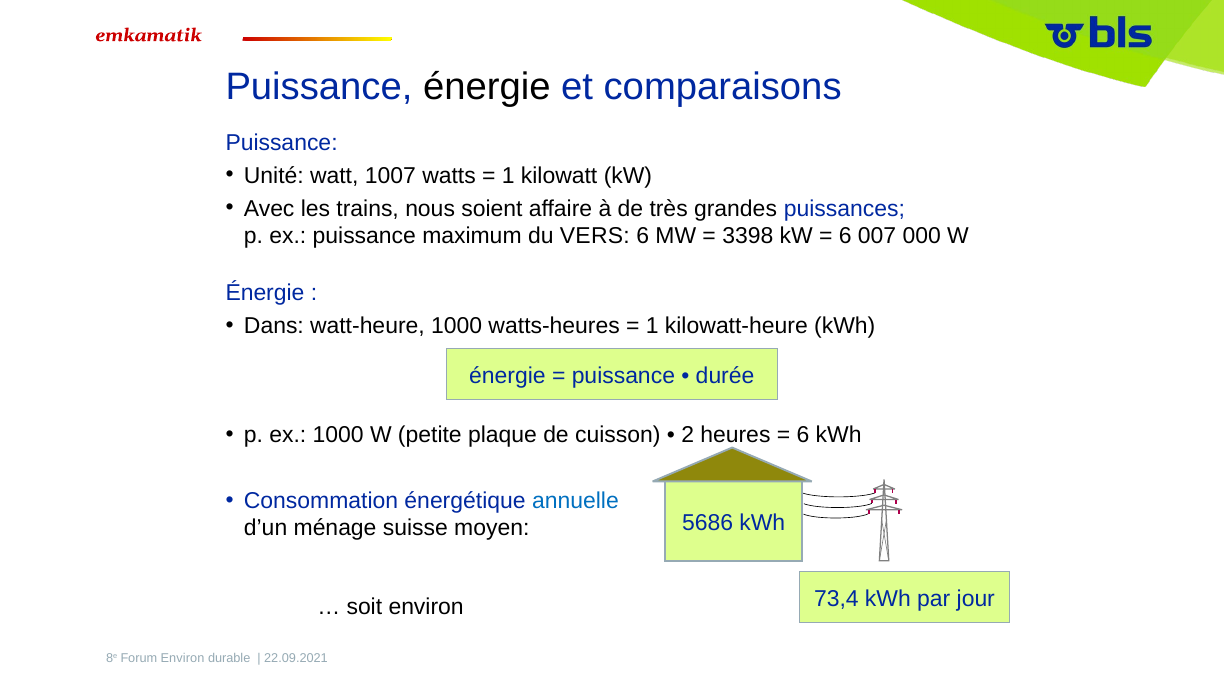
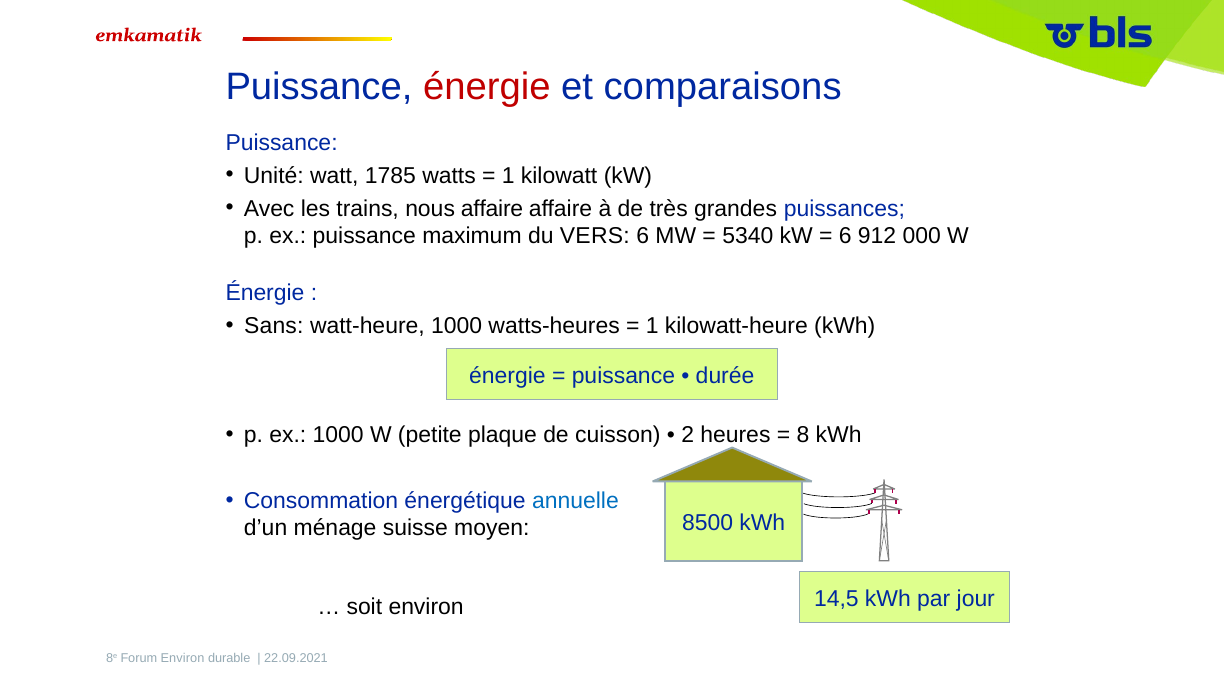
énergie colour: black -> red (487, 87)
1007: 1007 -> 1785 (390, 176)
nous soient: soient -> affaire (492, 209)
3398: 3398 -> 5340 (748, 236)
007: 007 -> 912 (877, 236)
Dans: Dans -> Sans (274, 326)
6: 6 -> 8 (803, 435)
5686: 5686 -> 8500 (708, 523)
73,4: 73,4 -> 14,5 (836, 599)
